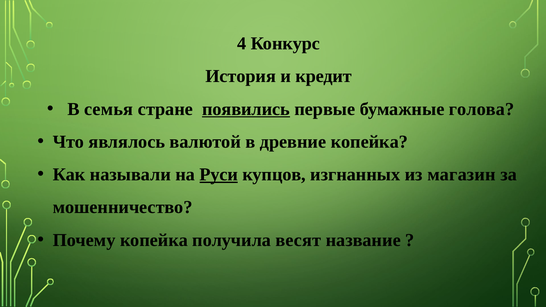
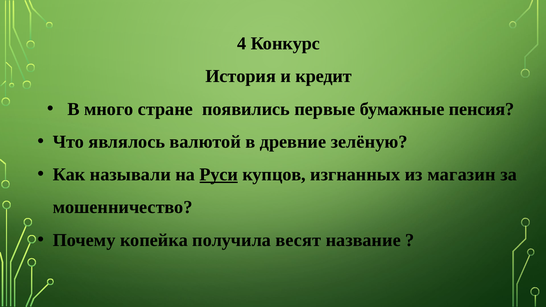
семья: семья -> много (109, 109)
появились underline: present -> none (246, 109)
голова: голова -> пенсия (482, 109)
древние копейка: копейка -> зелёную (369, 142)
